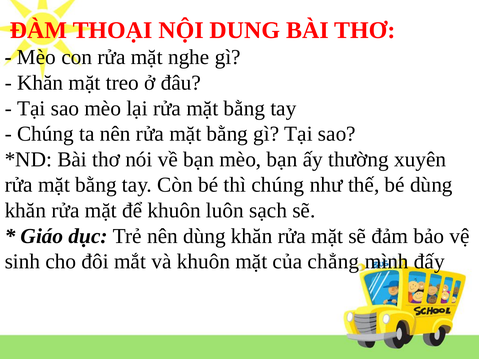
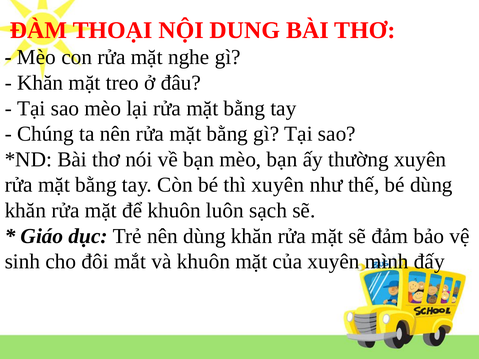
thì chúng: chúng -> xuyên (278, 185)
của chẳng: chẳng -> xuyên (334, 262)
